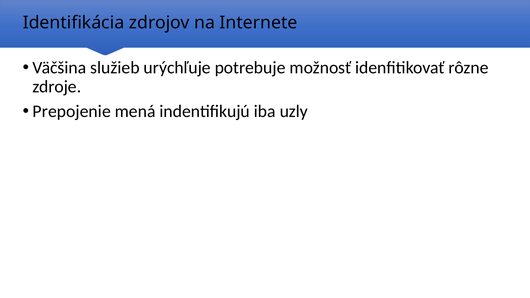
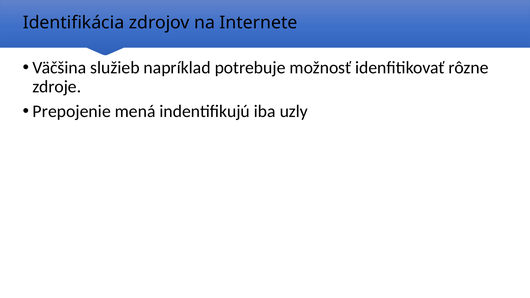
urýchľuje: urýchľuje -> napríklad (177, 68)
